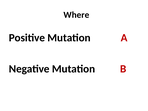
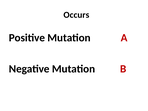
Where: Where -> Occurs (76, 15)
